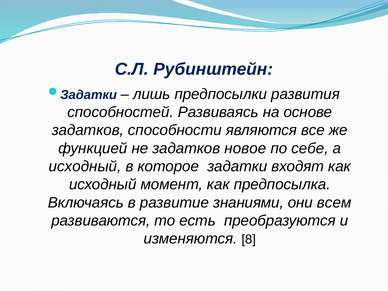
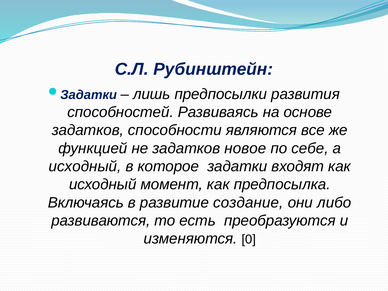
знаниями: знаниями -> создание (248, 203)
всем: всем -> либо (334, 203)
8: 8 -> 0 (249, 239)
